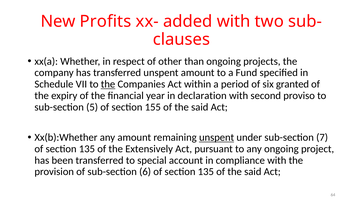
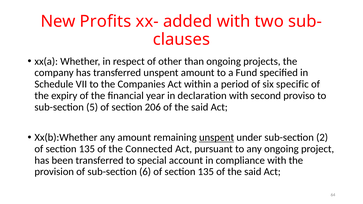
the underline: present -> none (108, 84)
granted: granted -> specific (292, 84)
155: 155 -> 206 (153, 107)
7: 7 -> 2 (322, 138)
Extensively: Extensively -> Connected (149, 149)
